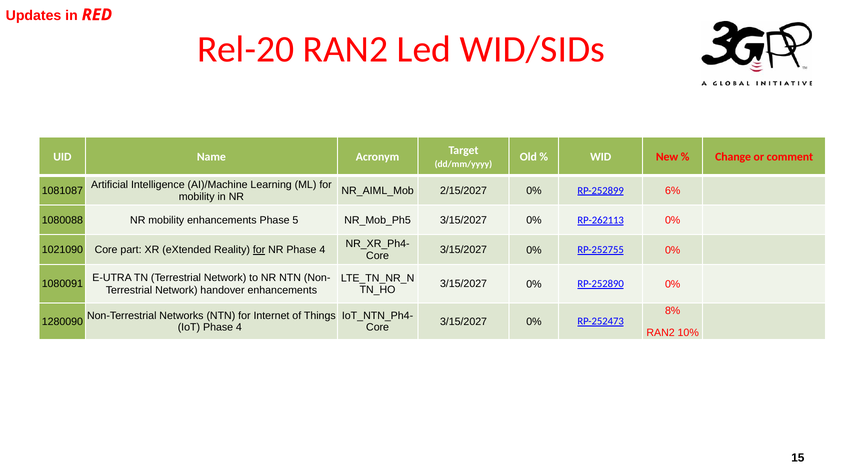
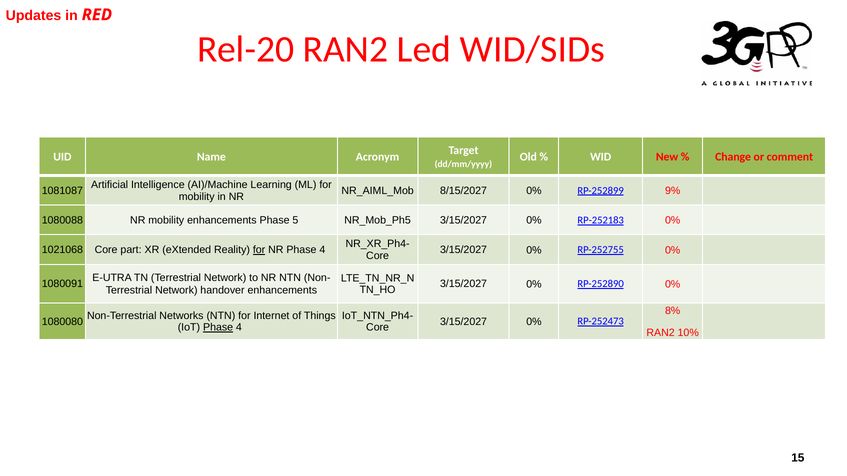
2/15/2027: 2/15/2027 -> 8/15/2027 (464, 191)
6%: 6% -> 9% (673, 191)
RP-262113: RP-262113 -> RP-252183 (601, 220)
1021090: 1021090 -> 1021068 (62, 250)
1280090: 1280090 -> 1080080 (62, 322)
Phase underline: none -> present (218, 328)
